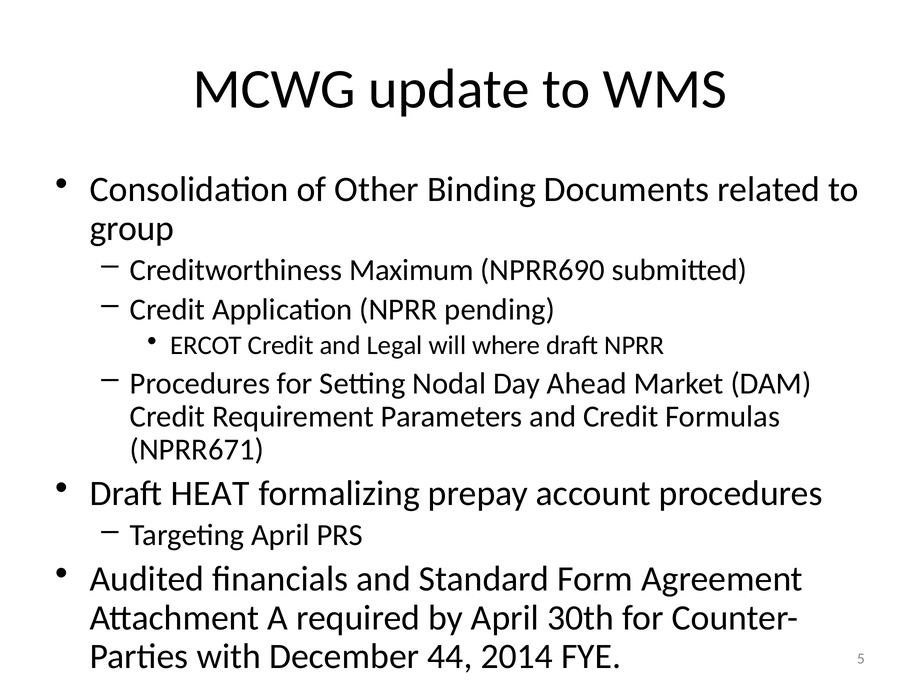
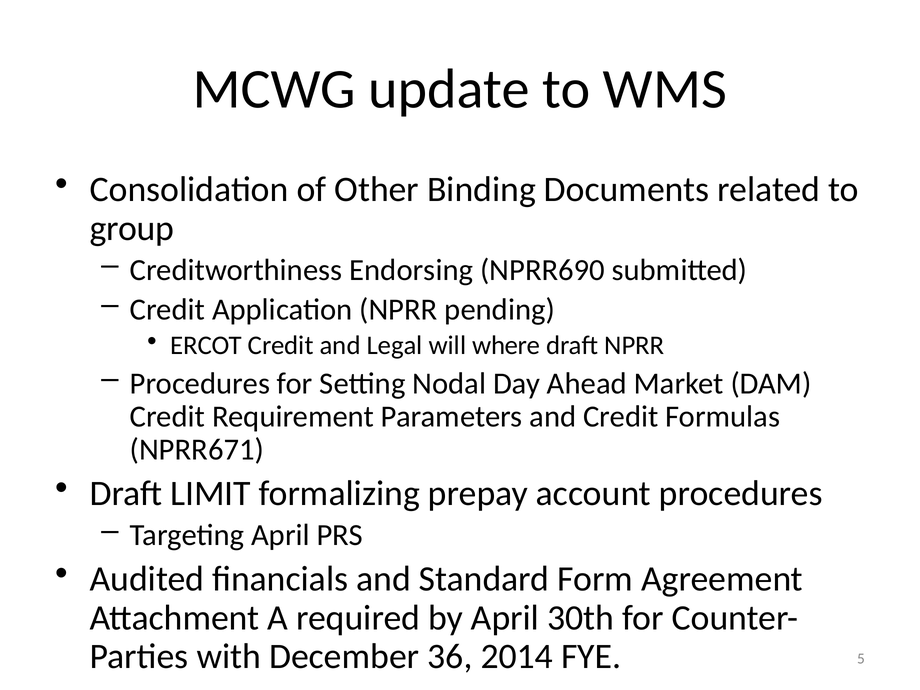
Maximum: Maximum -> Endorsing (411, 270)
HEAT: HEAT -> LIMIT (211, 494)
44: 44 -> 36 (450, 656)
